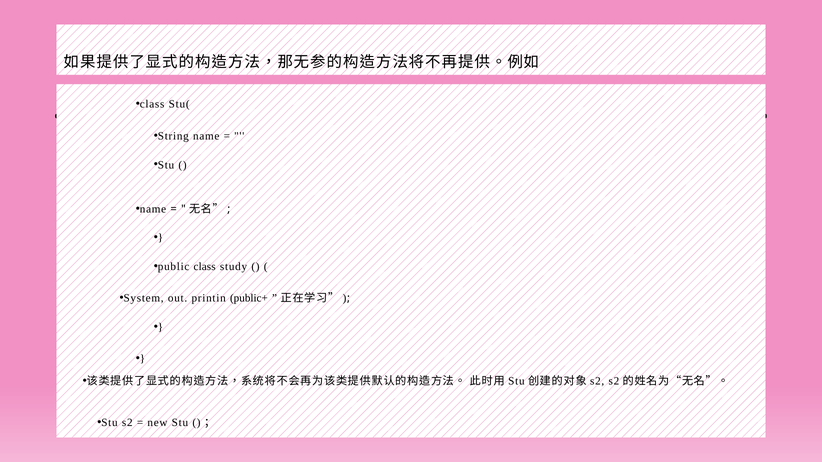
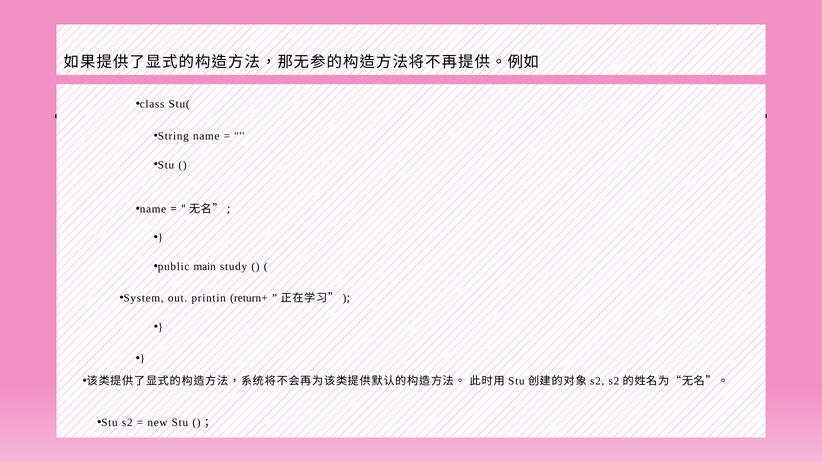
public class: class -> main (205, 267)
public+: public+ -> return+ (249, 298)
